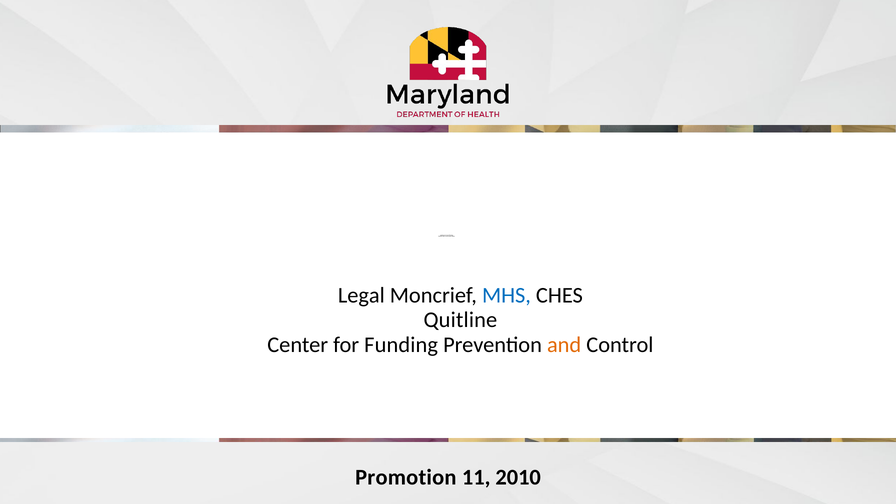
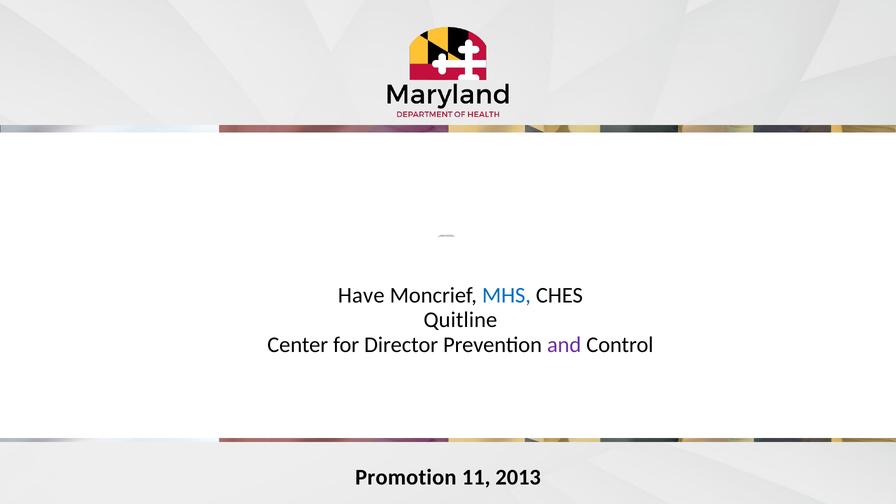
Legal: Legal -> Have (361, 295)
Funding: Funding -> Director (401, 345)
and colour: orange -> purple (564, 345)
2010: 2010 -> 2013 (518, 477)
